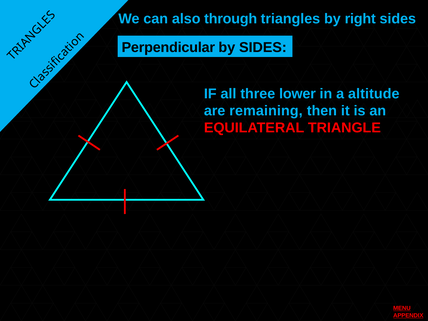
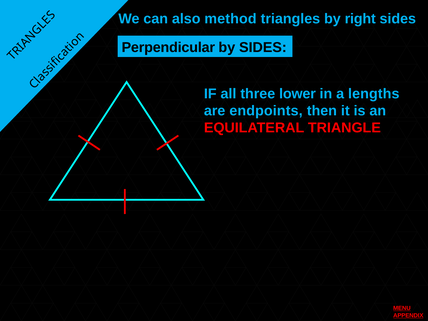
through: through -> method (231, 19)
altitude: altitude -> lengths (374, 94)
remaining: remaining -> endpoints (266, 111)
